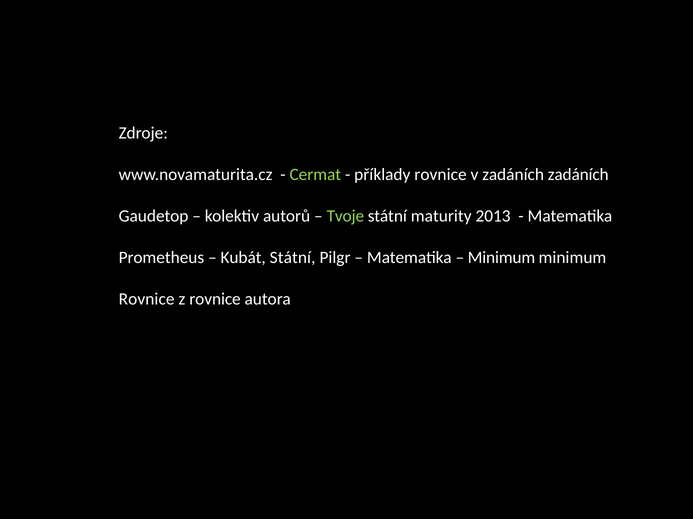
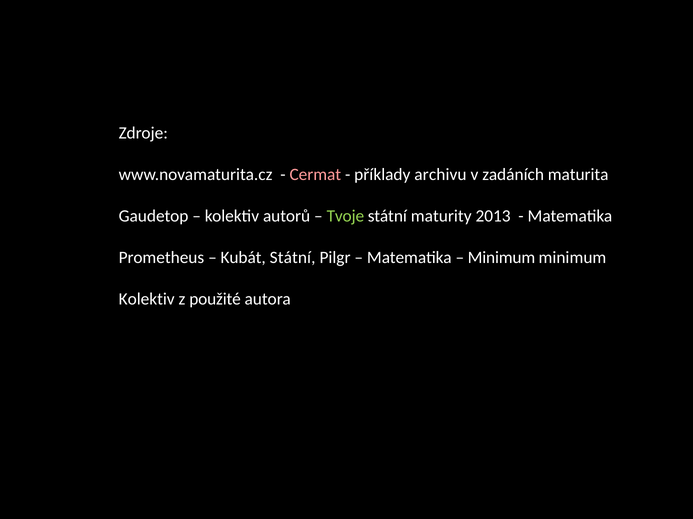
Cermat colour: light green -> pink (315, 175)
příklady rovnice: rovnice -> archivu (440, 175)
zadáních zadáních: zadáních -> maturita (578, 175)
Rovnice: Rovnice -> Kolektiv (147, 299)
z rovnice: rovnice -> použité (215, 299)
